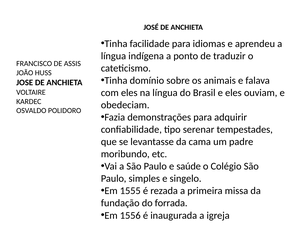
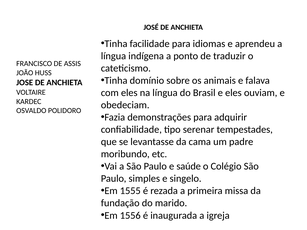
forrada: forrada -> marido (171, 203)
